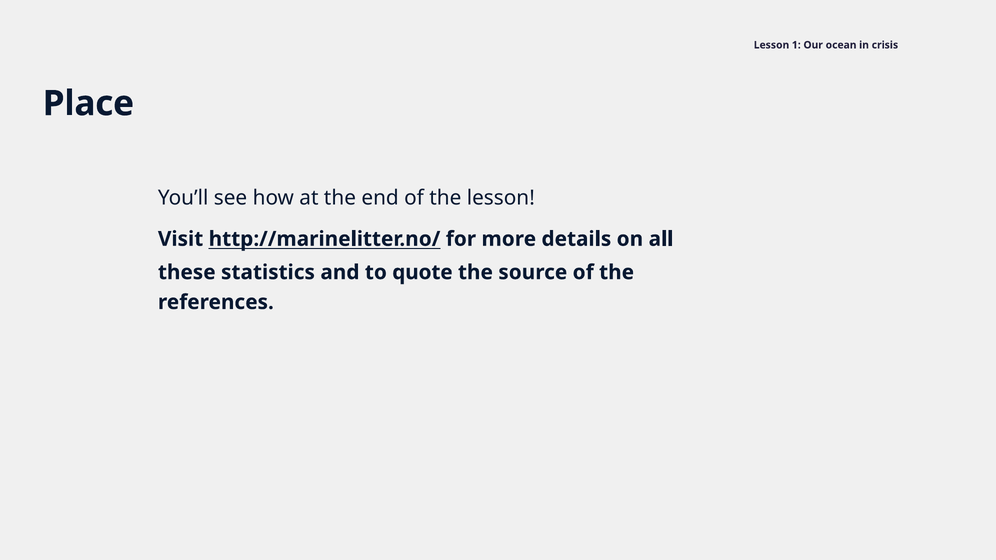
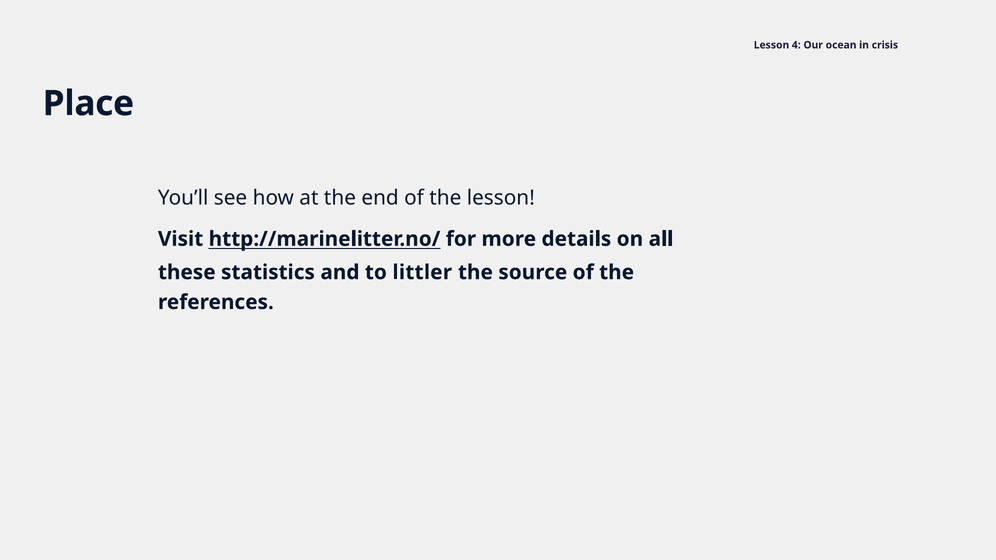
1: 1 -> 4 (796, 45)
quote: quote -> littler (422, 272)
